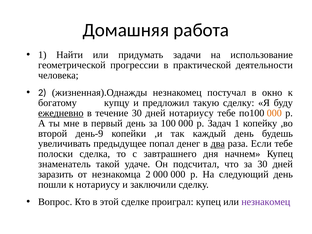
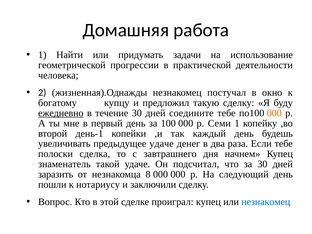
дней нотариусу: нотариусу -> соедините (191, 113)
Задач: Задач -> Семи (219, 123)
день-9: день-9 -> день-1 (89, 133)
предыдущее попал: попал -> удаче (162, 144)
два underline: present -> none (218, 144)
незнакомца 2: 2 -> 8 (148, 174)
незнакомец colour: purple -> blue (266, 202)
